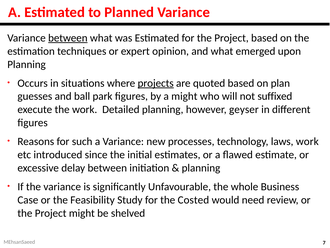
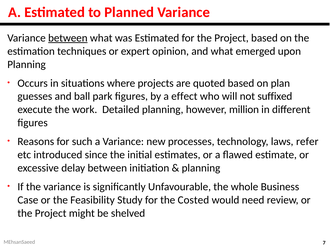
projects underline: present -> none (156, 83)
a might: might -> effect (184, 96)
geyser: geyser -> million (244, 109)
laws work: work -> refer (307, 141)
